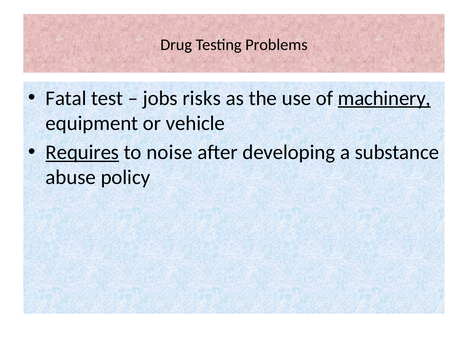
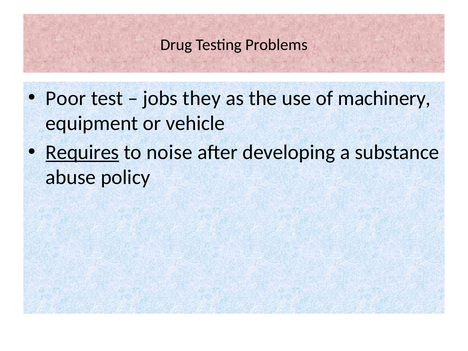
Fatal: Fatal -> Poor (66, 98)
risks: risks -> they (202, 98)
machinery underline: present -> none (384, 98)
